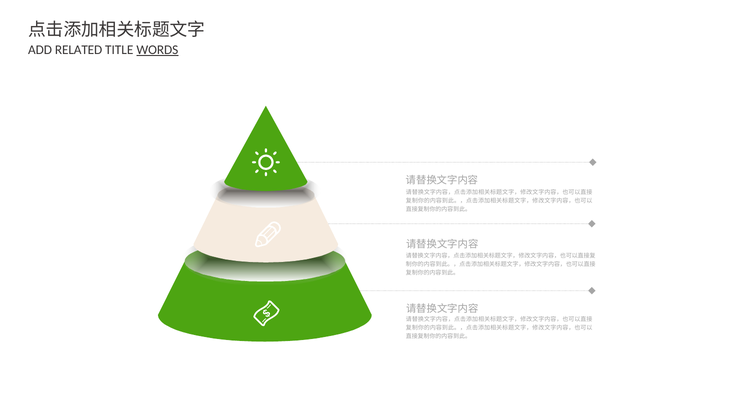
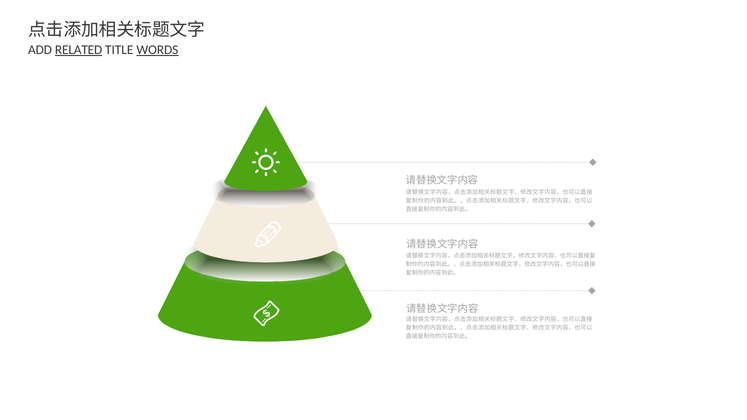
RELATED underline: none -> present (79, 50)
